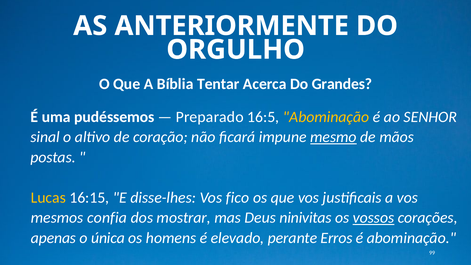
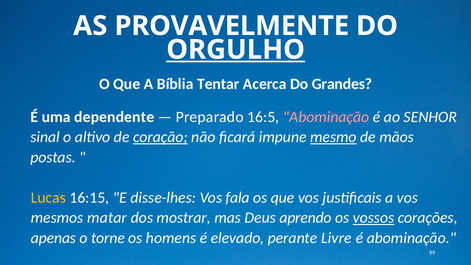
ANTERIORMENTE: ANTERIORMENTE -> PROVAVELMENTE (232, 26)
ORGULHO underline: none -> present (236, 50)
pudéssemos: pudéssemos -> dependente (114, 117)
Abominação colour: yellow -> pink (326, 117)
coração underline: none -> present (160, 137)
fico: fico -> fala (238, 197)
confia: confia -> matar (107, 218)
ninivitas: ninivitas -> aprendo (306, 218)
única: única -> torne (108, 238)
Erros: Erros -> Livre (336, 238)
